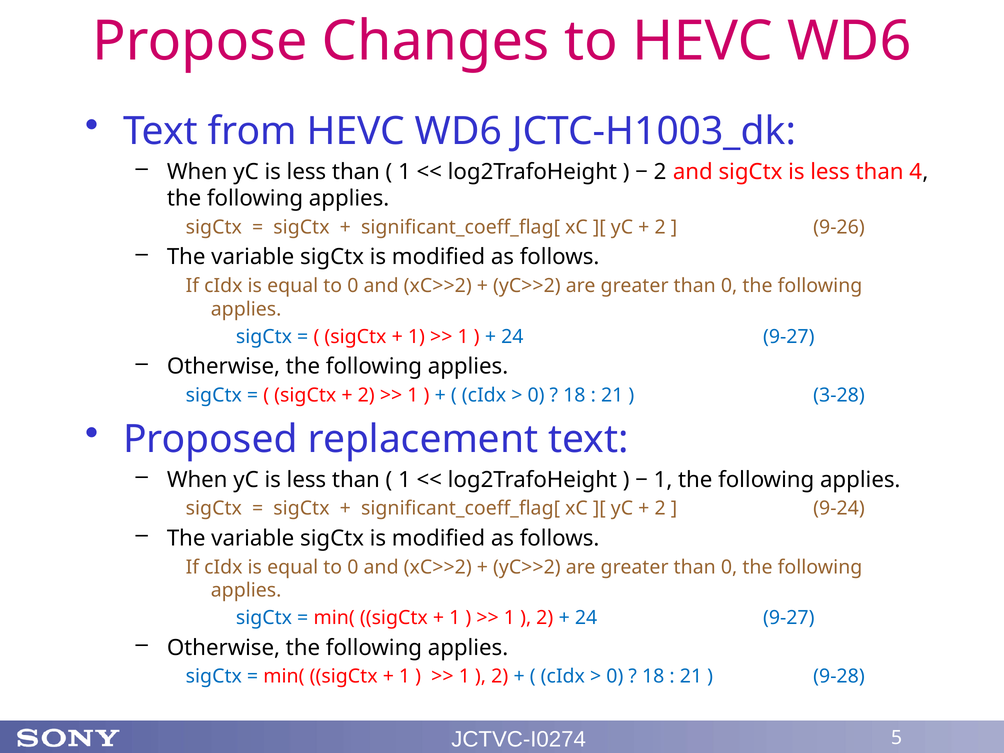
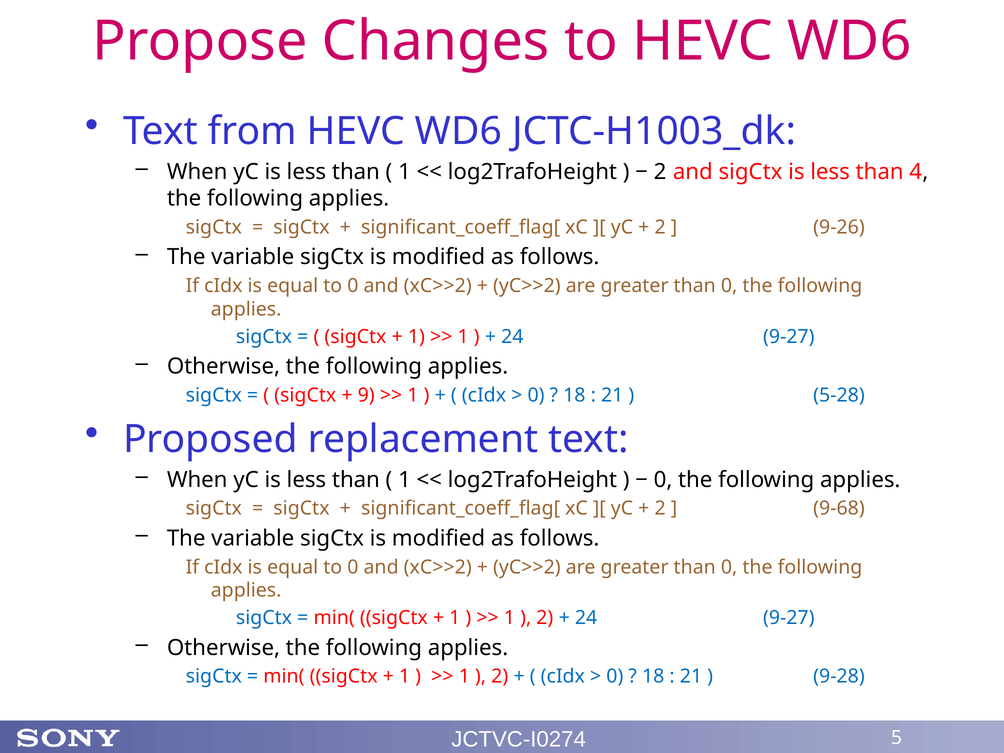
2: 2 -> 9 (366, 395)
3‑28: 3‑28 -> 5‑28 (839, 395)
1: 1 -> 0 (663, 480)
9‑24: 9‑24 -> 9‑68 (839, 509)
